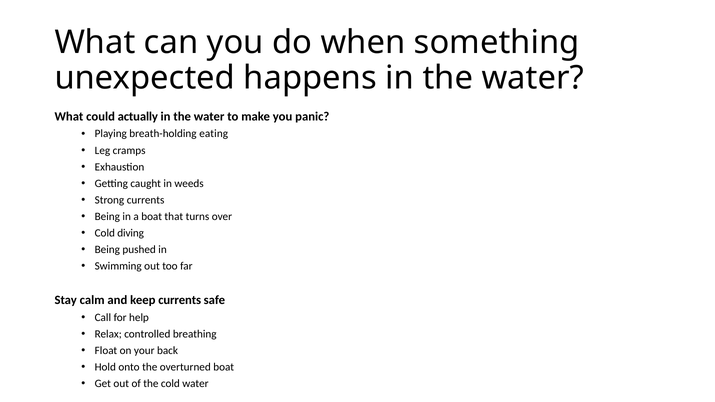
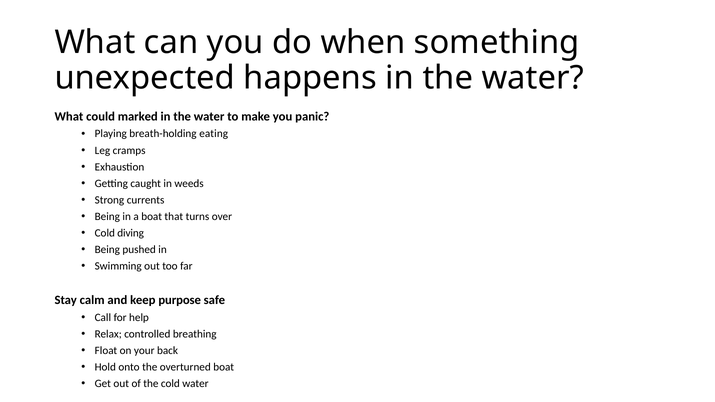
actually: actually -> marked (138, 116)
keep currents: currents -> purpose (180, 300)
